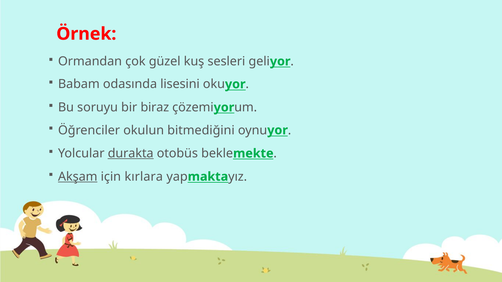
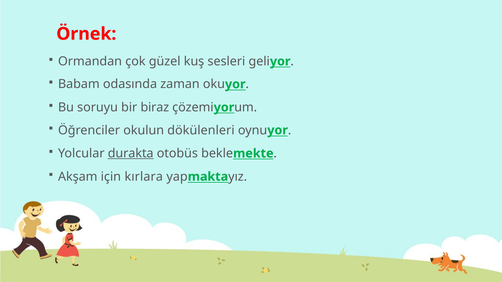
lisesini: lisesini -> zaman (180, 84)
bitmediğini: bitmediğini -> dökülenleri (201, 130)
Akşam underline: present -> none (78, 177)
